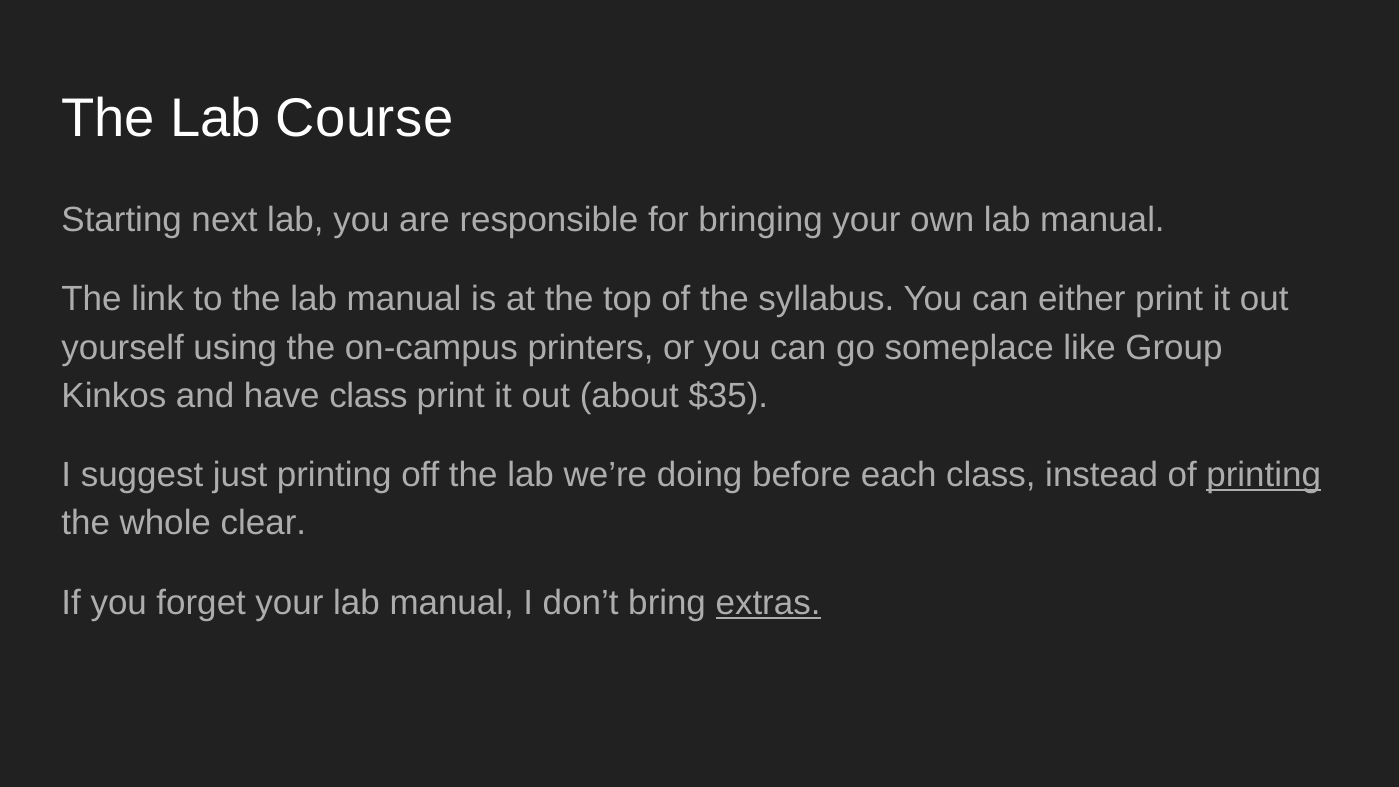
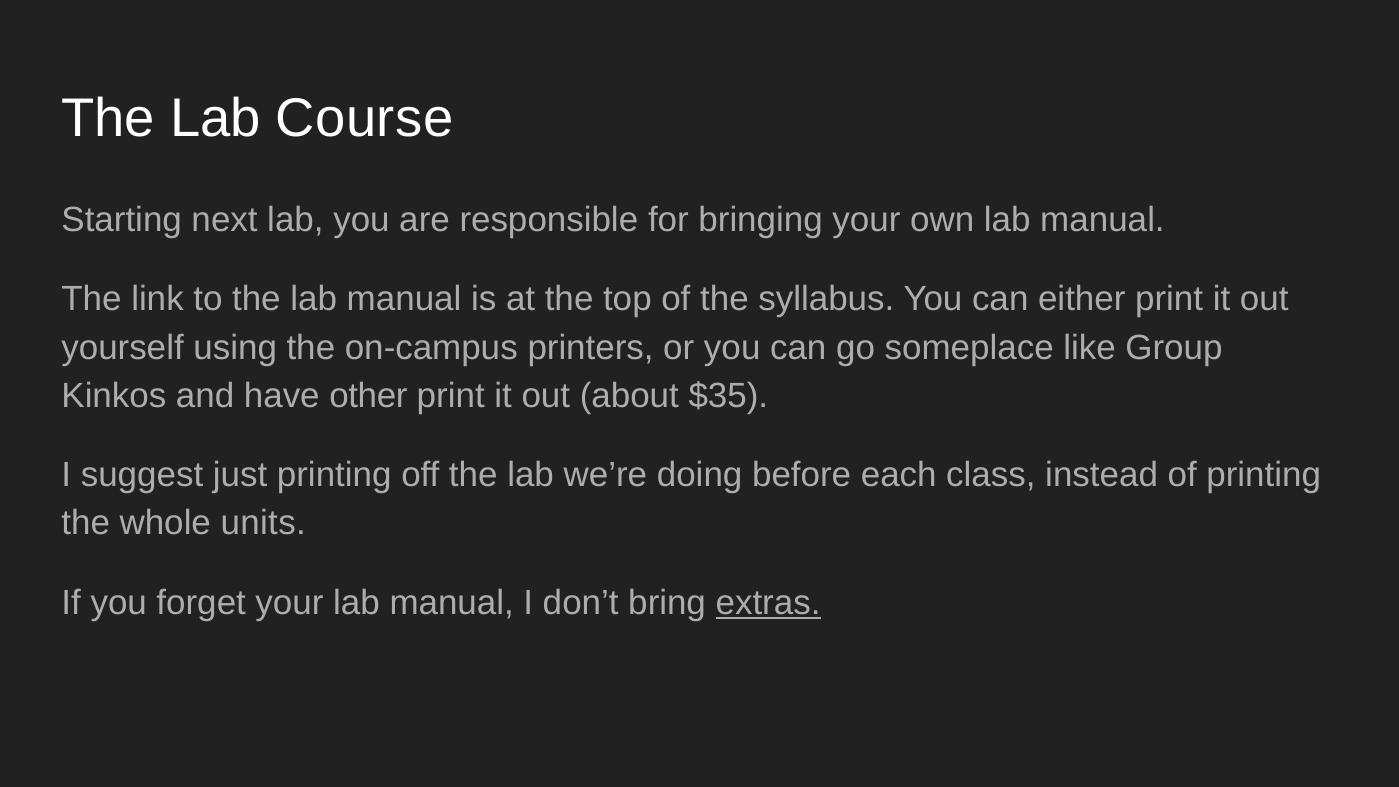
have class: class -> other (368, 396)
printing underline: present -> none (1264, 475)
clear: clear -> units (263, 523)
